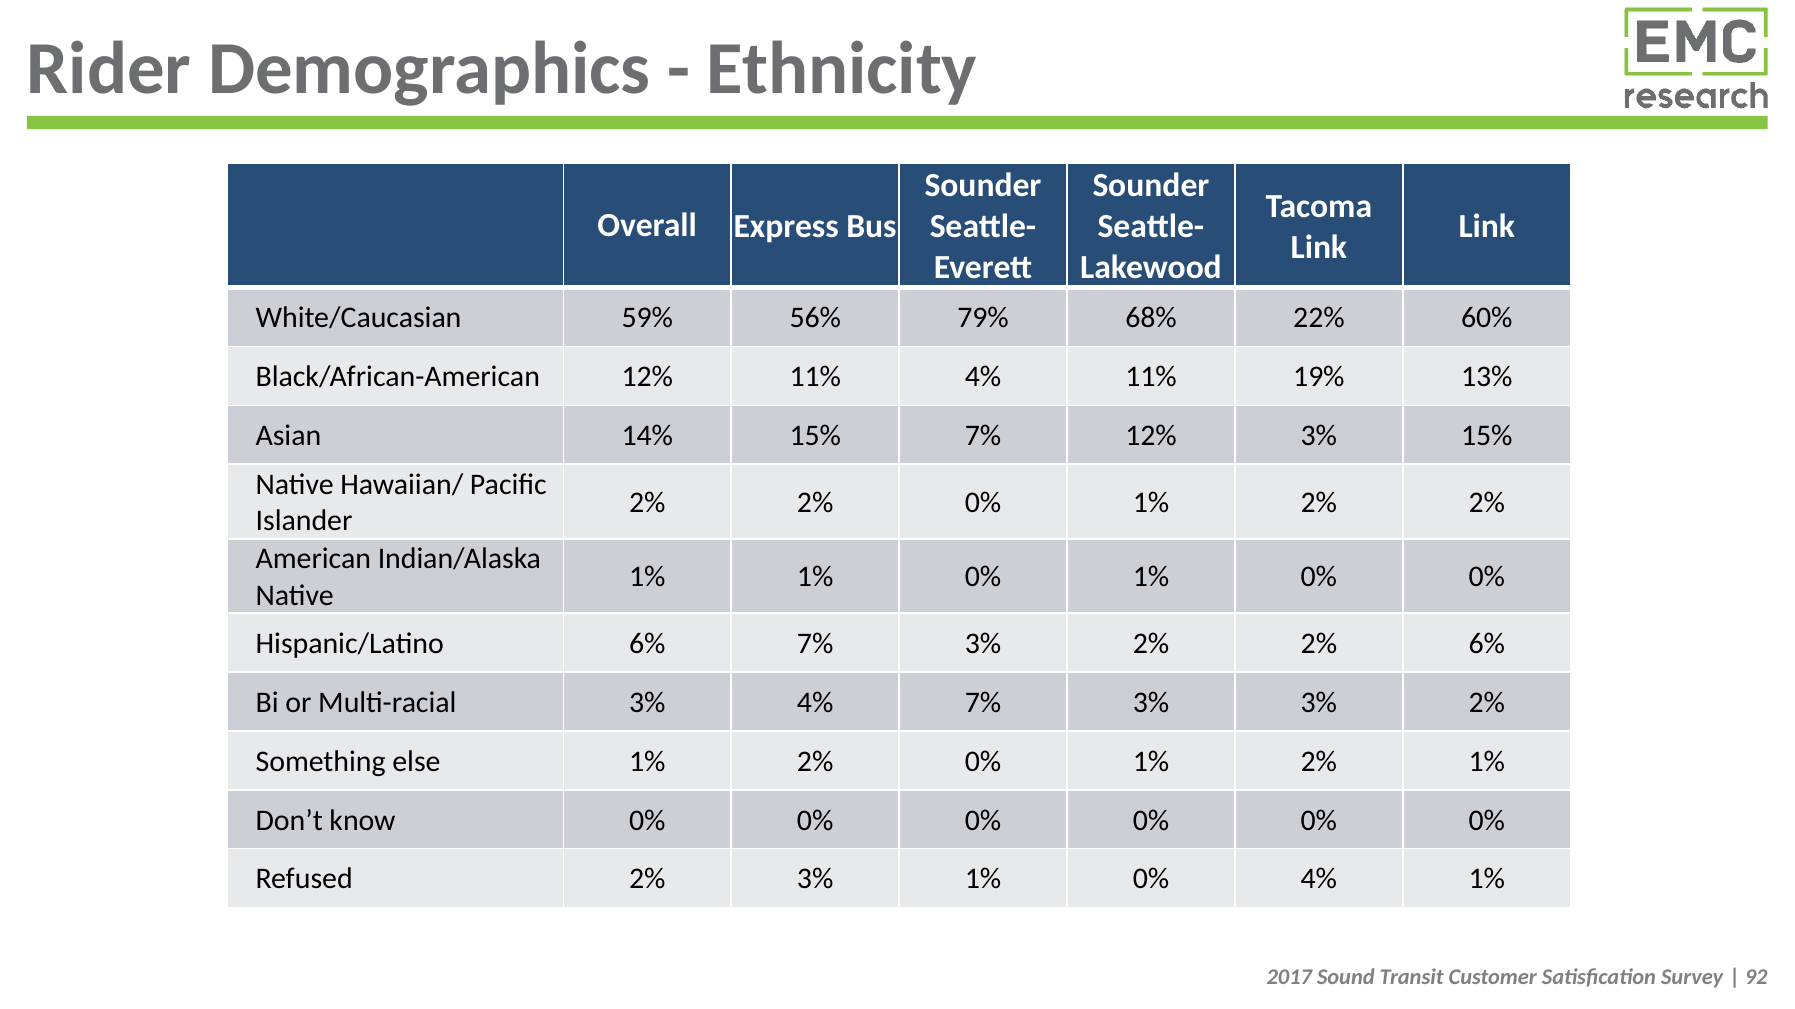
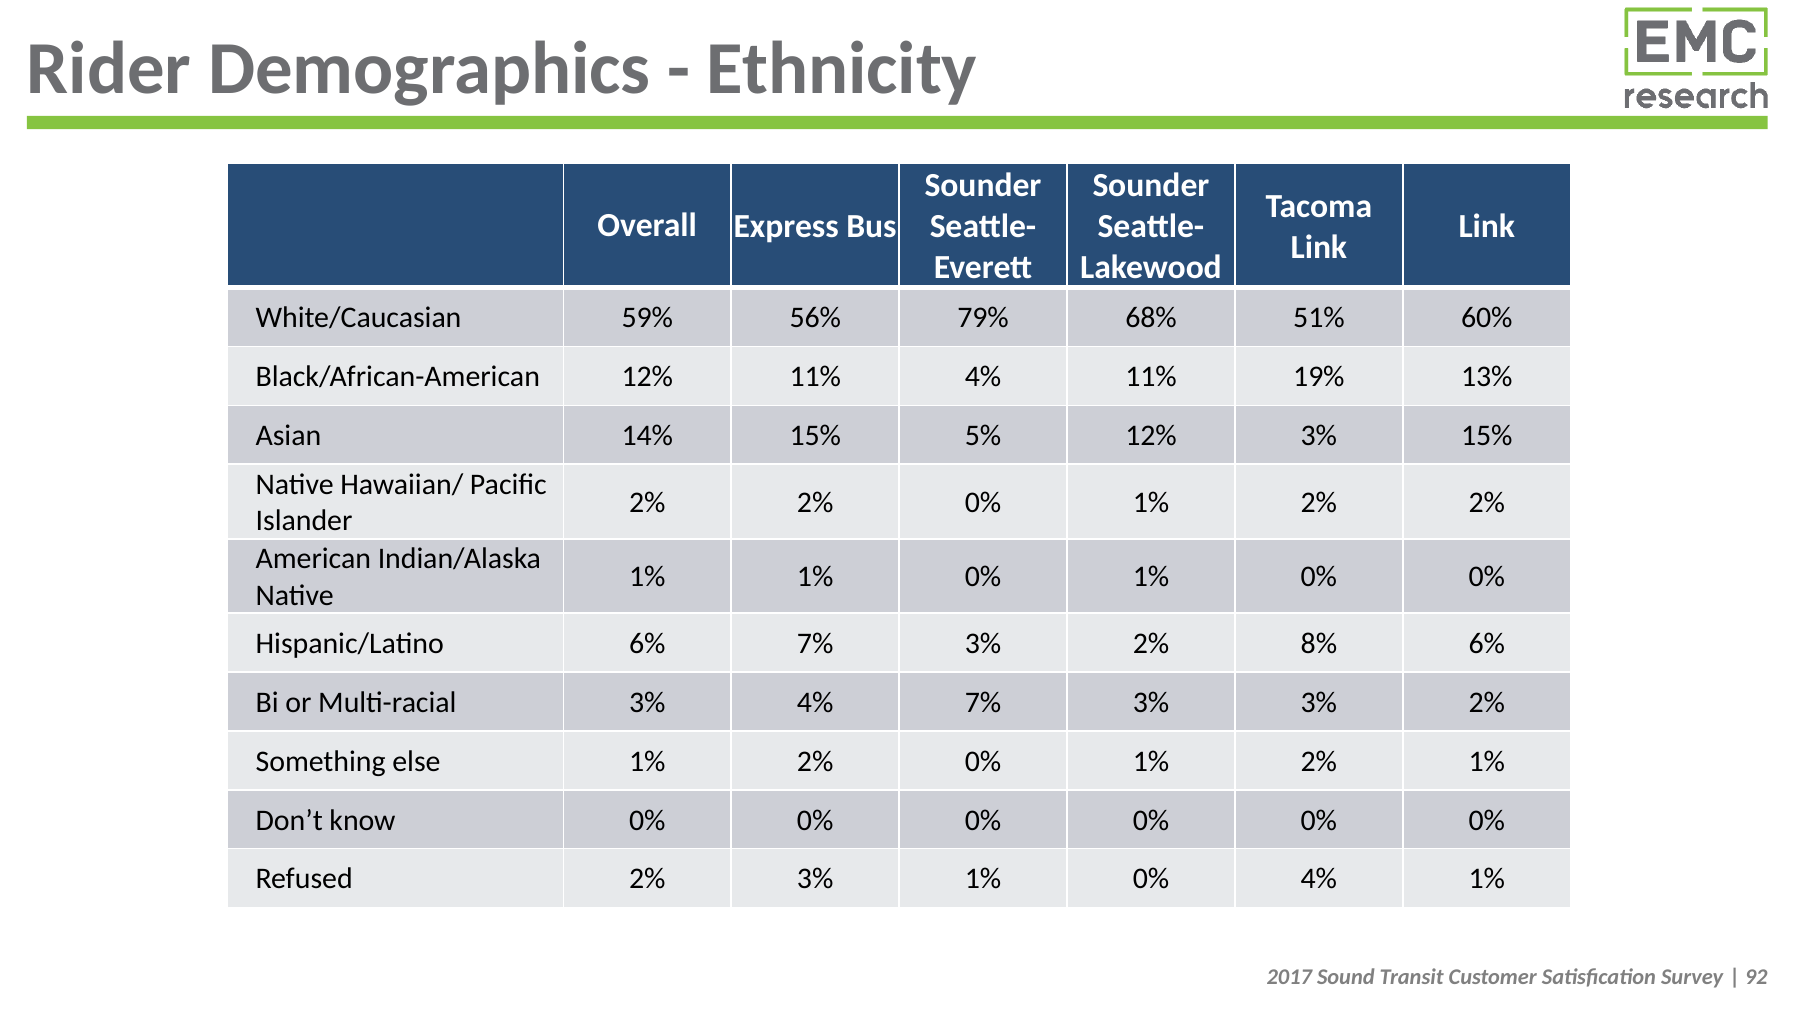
22%: 22% -> 51% (1319, 318)
15% 7%: 7% -> 5% (983, 436)
3% 2% 2%: 2% -> 8% (1319, 644)
